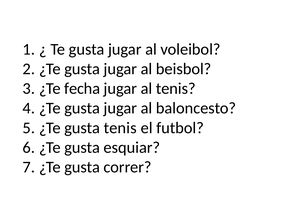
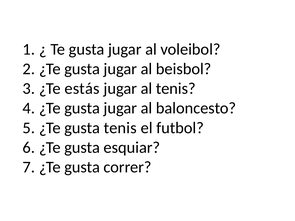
fecha: fecha -> estás (82, 89)
